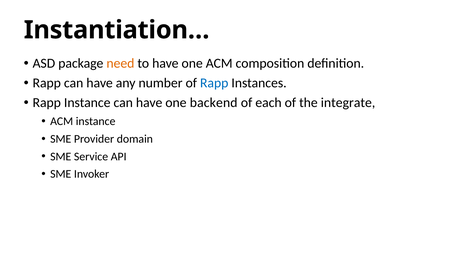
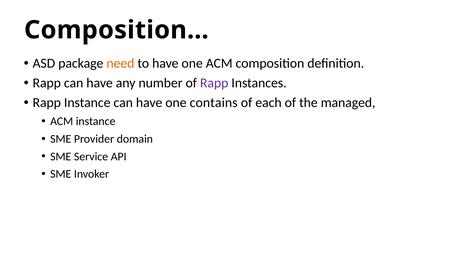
Instantiation…: Instantiation… -> Composition… (116, 30)
Rapp colour: blue -> purple (214, 83)
backend: backend -> contains (214, 103)
integrate: integrate -> managed (348, 103)
